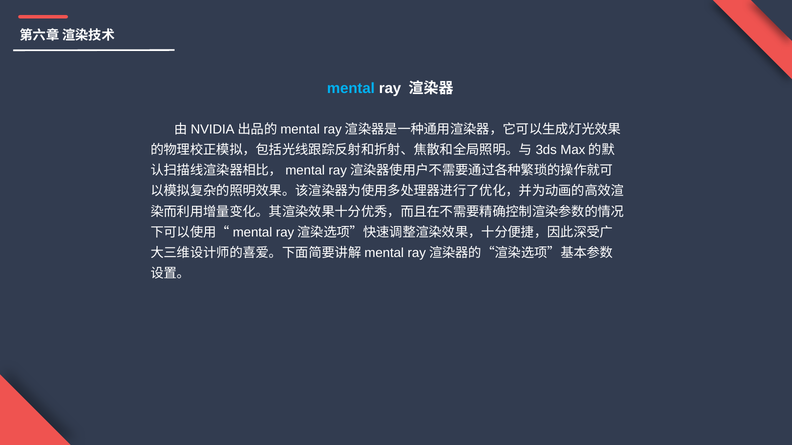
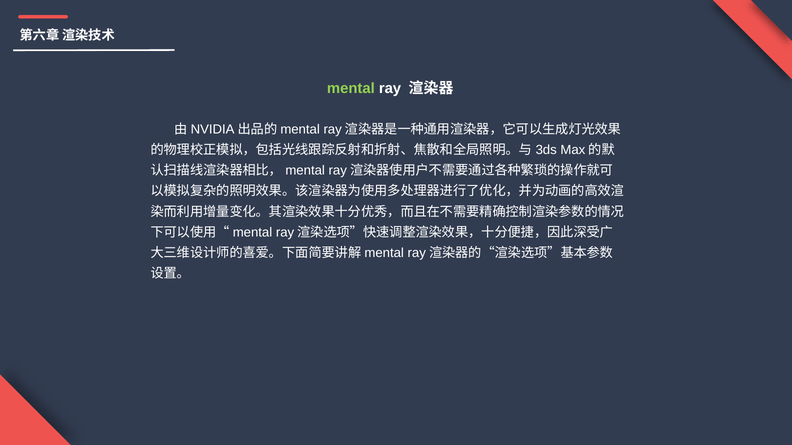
mental colour: light blue -> light green (351, 89)
